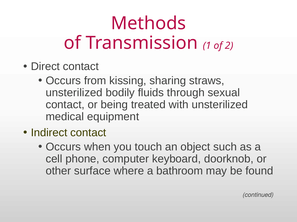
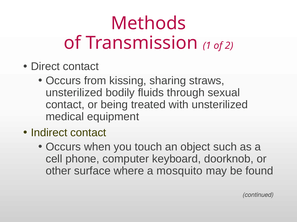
bathroom: bathroom -> mosquito (180, 171)
